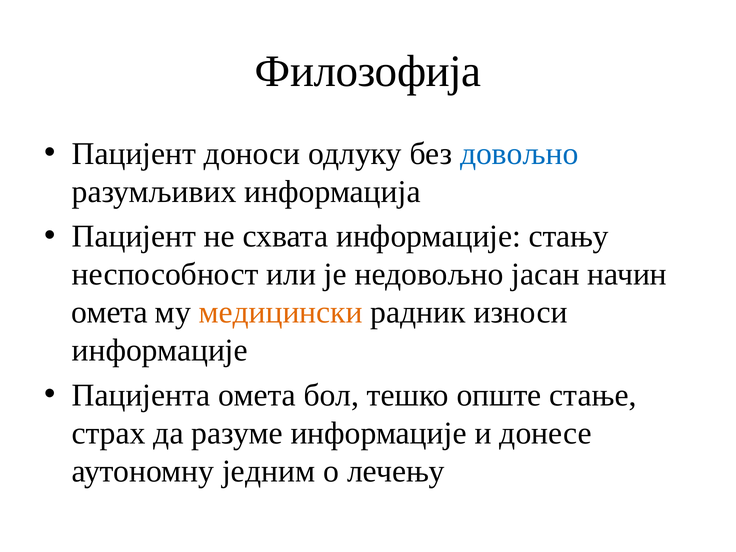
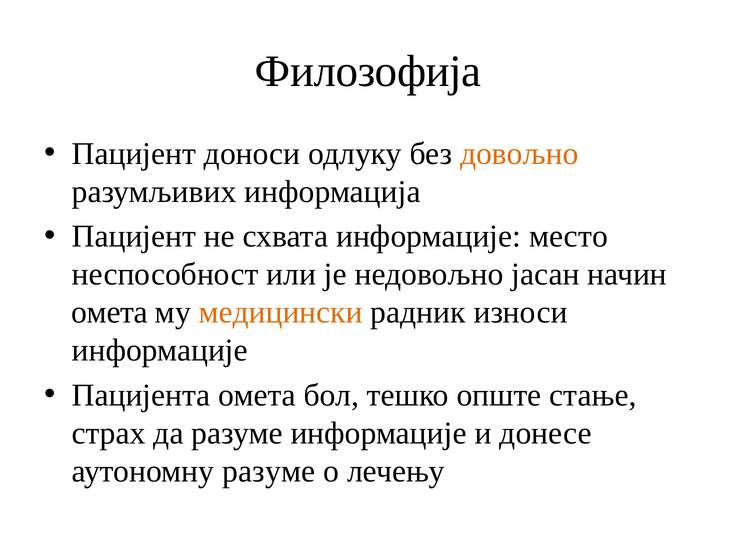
довољно colour: blue -> orange (519, 154)
стању: стању -> место (569, 236)
аутономну једним: једним -> разуме (269, 471)
